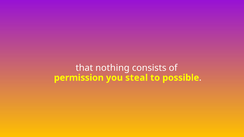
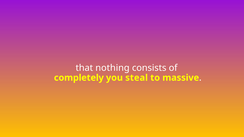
permission: permission -> completely (79, 78)
possible: possible -> massive (181, 78)
